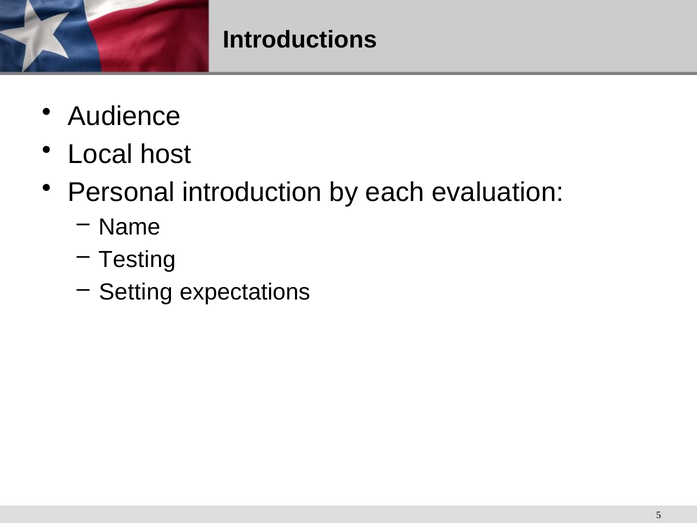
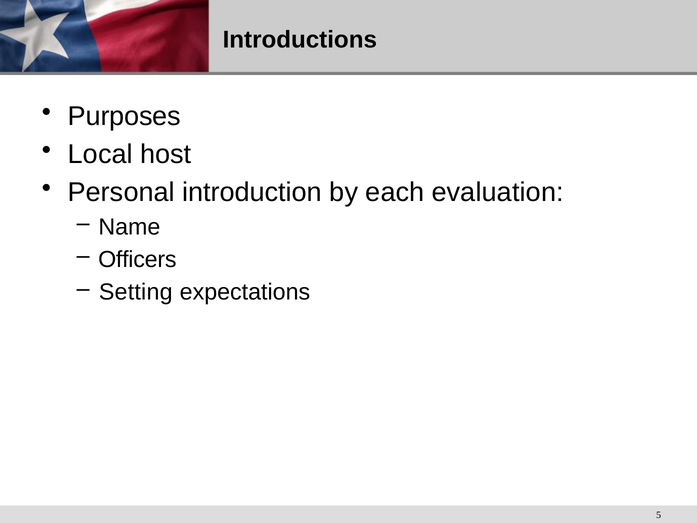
Audience: Audience -> Purposes (124, 116)
Testing: Testing -> Officers (137, 259)
